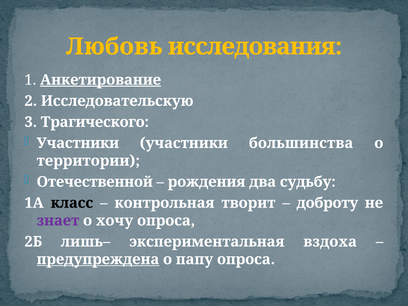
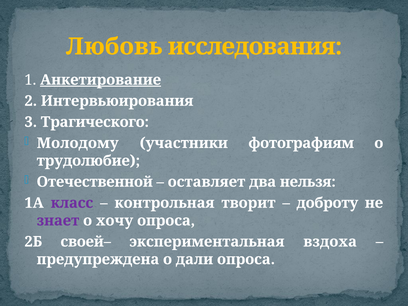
Исследовательскую: Исследовательскую -> Интервьюирования (117, 101)
Участники: Участники -> Молодому (78, 143)
большинства: большинства -> фотографиям (301, 143)
территории: территории -> трудолюбие (88, 161)
рождения: рождения -> оставляет (207, 182)
судьбу: судьбу -> нельзя (308, 182)
класс colour: black -> purple (72, 203)
лишь–: лишь– -> своей– (86, 242)
предупреждена underline: present -> none (98, 259)
папу: папу -> дали (195, 259)
